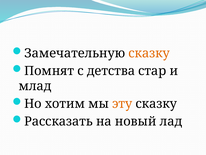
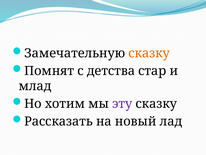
эту colour: orange -> purple (122, 103)
